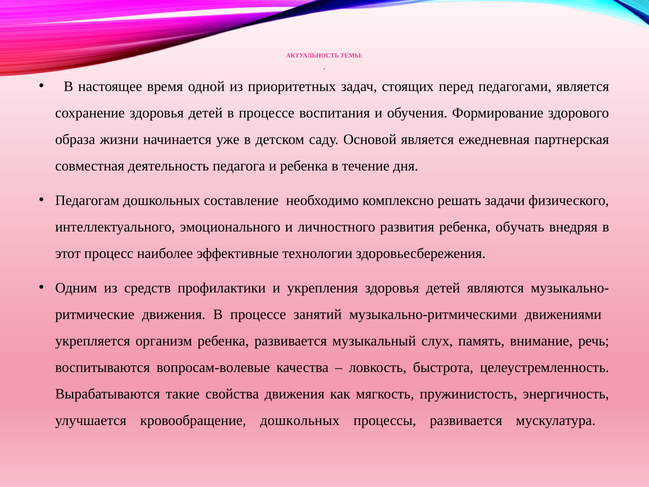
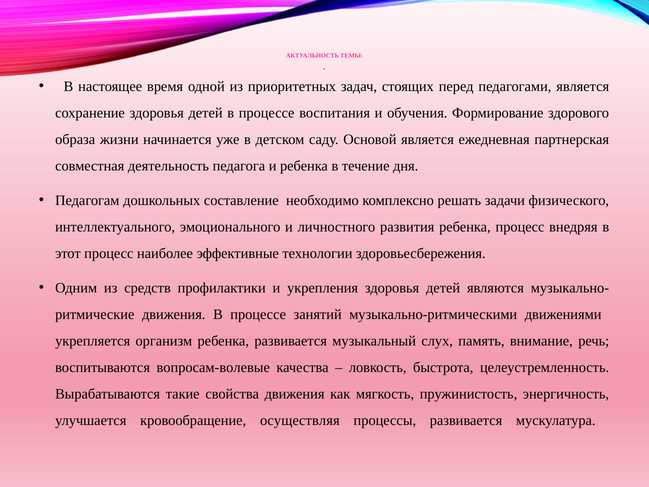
ребенка обучать: обучать -> процесс (520, 227)
кровообращение дошкольных: дошкольных -> осуществляя (300, 420)
